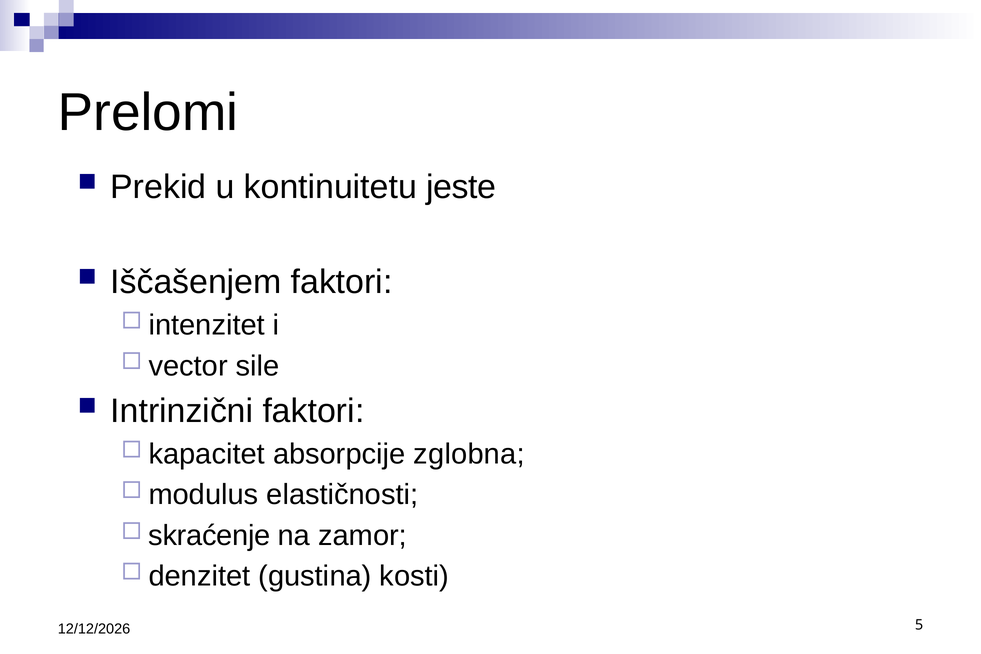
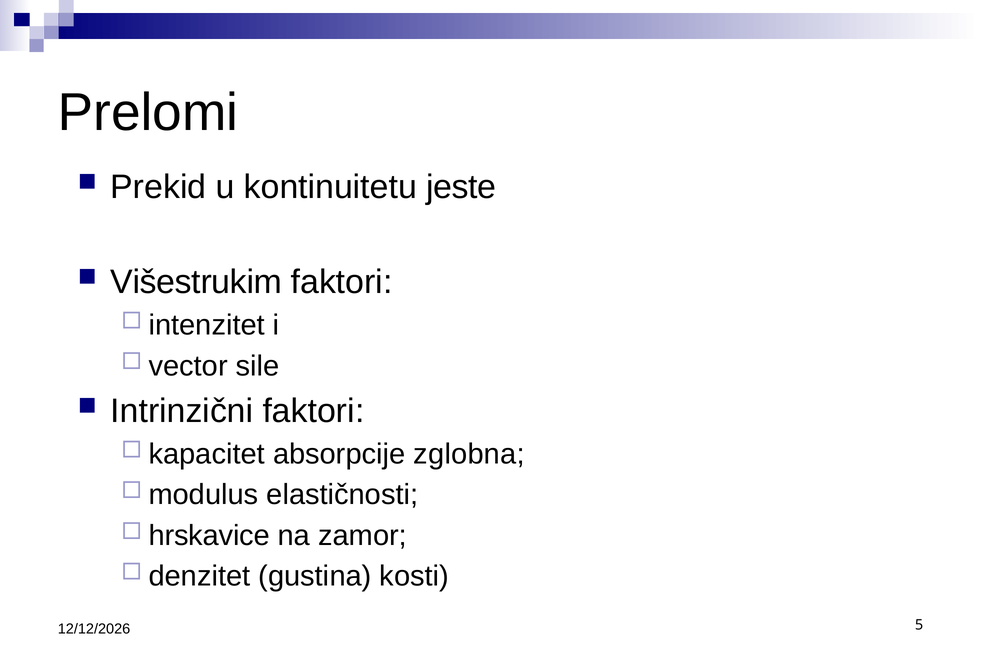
Iščašenjem: Iščašenjem -> Višestrukim (196, 282)
skraćenje: skraćenje -> hrskavice (209, 536)
